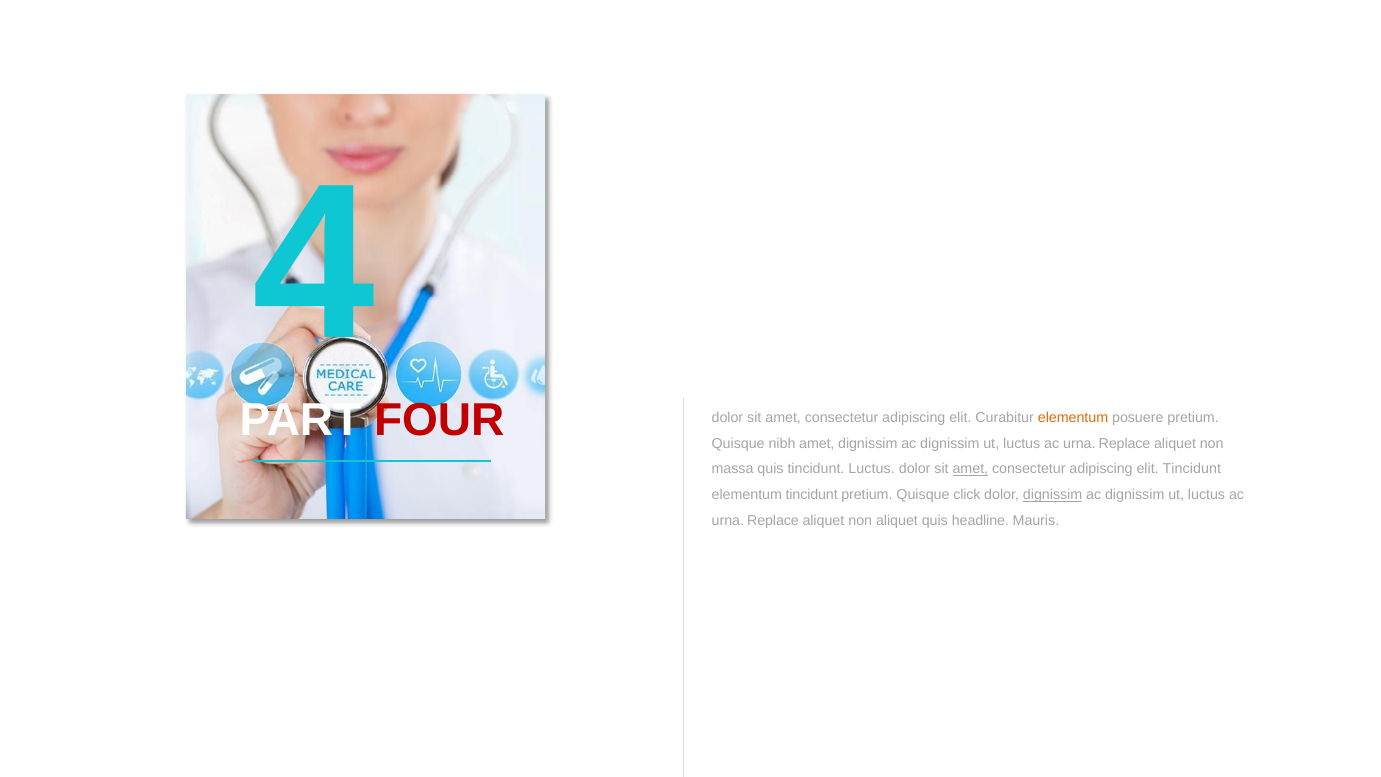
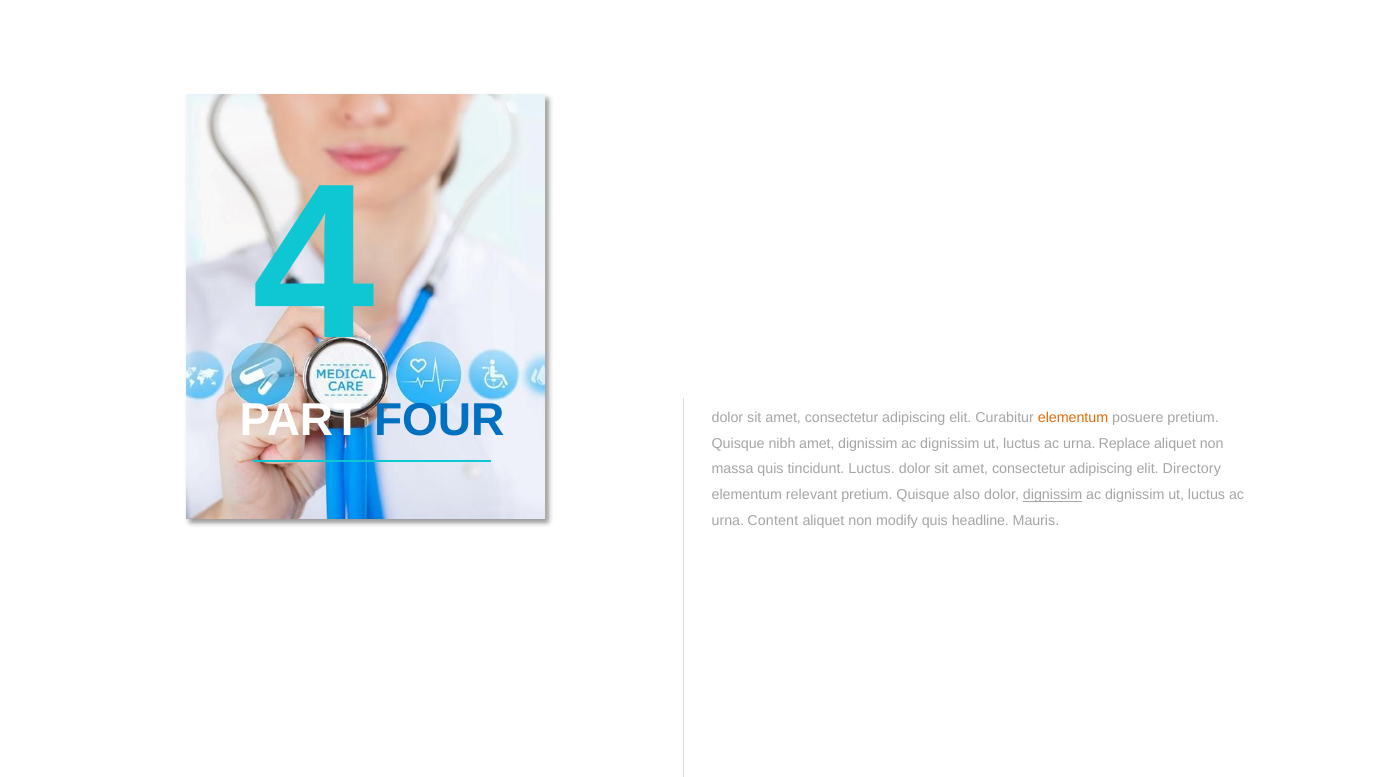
FOUR colour: red -> blue (439, 420)
amet underline: present -> none (970, 469)
elit Tincidunt: Tincidunt -> Directory (1192, 469)
elementum tincidunt: tincidunt -> relevant (812, 495)
click: click -> also (967, 495)
Replace: Replace -> Content (773, 520)
non aliquet: aliquet -> modify (897, 520)
